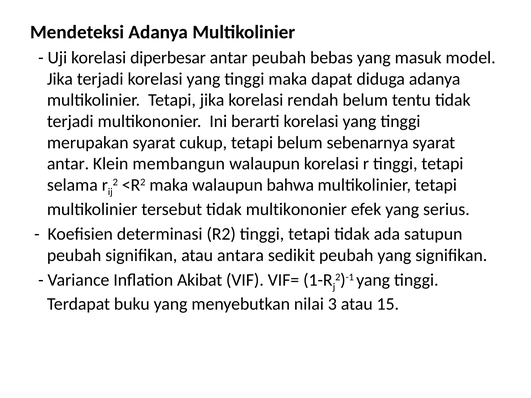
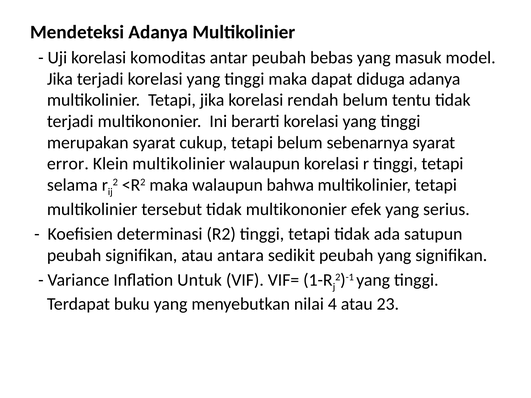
diperbesar: diperbesar -> komoditas (168, 58)
antar: antar -> error (68, 164)
Klein membangun: membangun -> multikolinier (179, 164)
Akibat: Akibat -> Untuk (199, 280)
3: 3 -> 4 (332, 304)
15: 15 -> 23 (388, 304)
